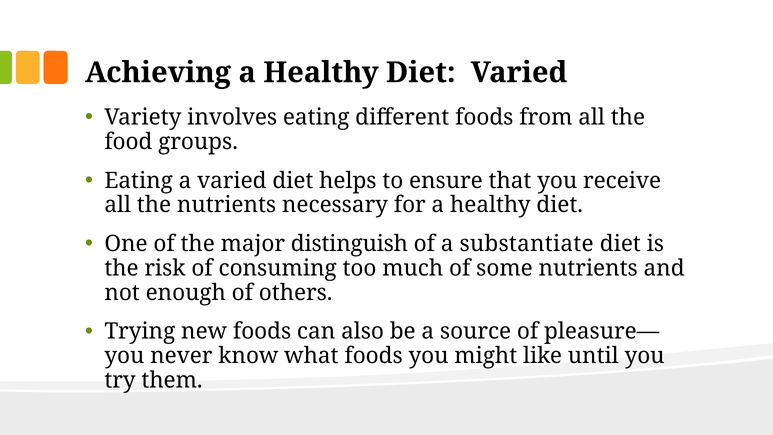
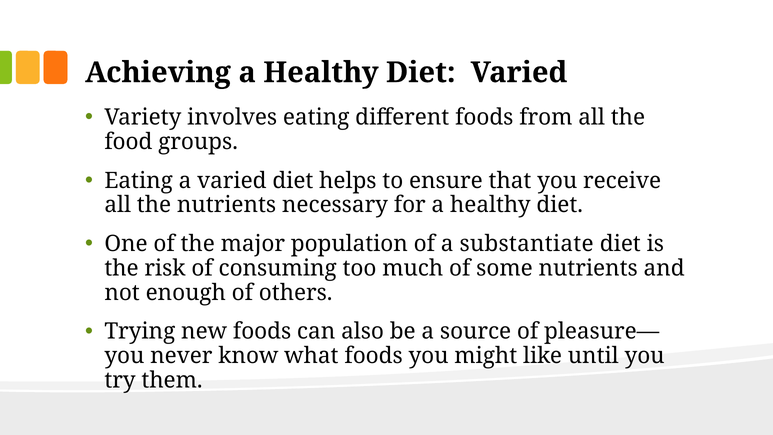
distinguish: distinguish -> population (349, 244)
